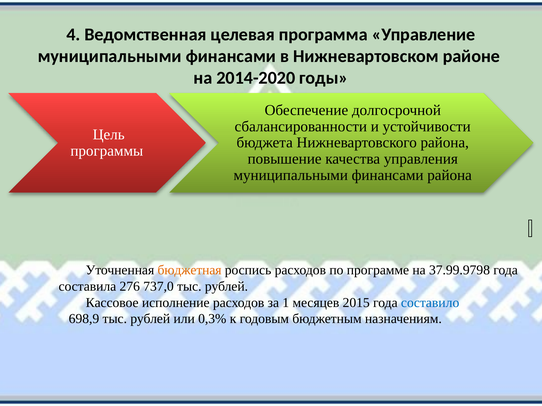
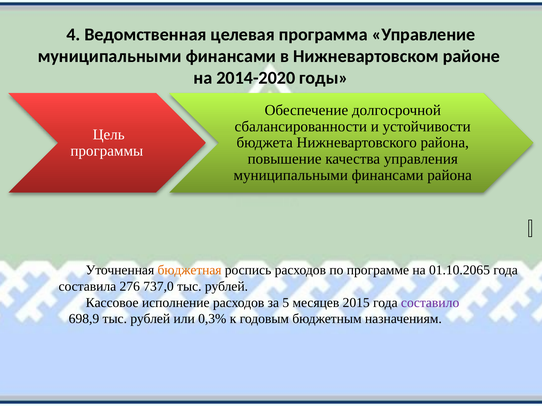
37.99.9798: 37.99.9798 -> 01.10.2065 (459, 270)
1: 1 -> 5 (286, 303)
составило colour: blue -> purple (430, 303)
